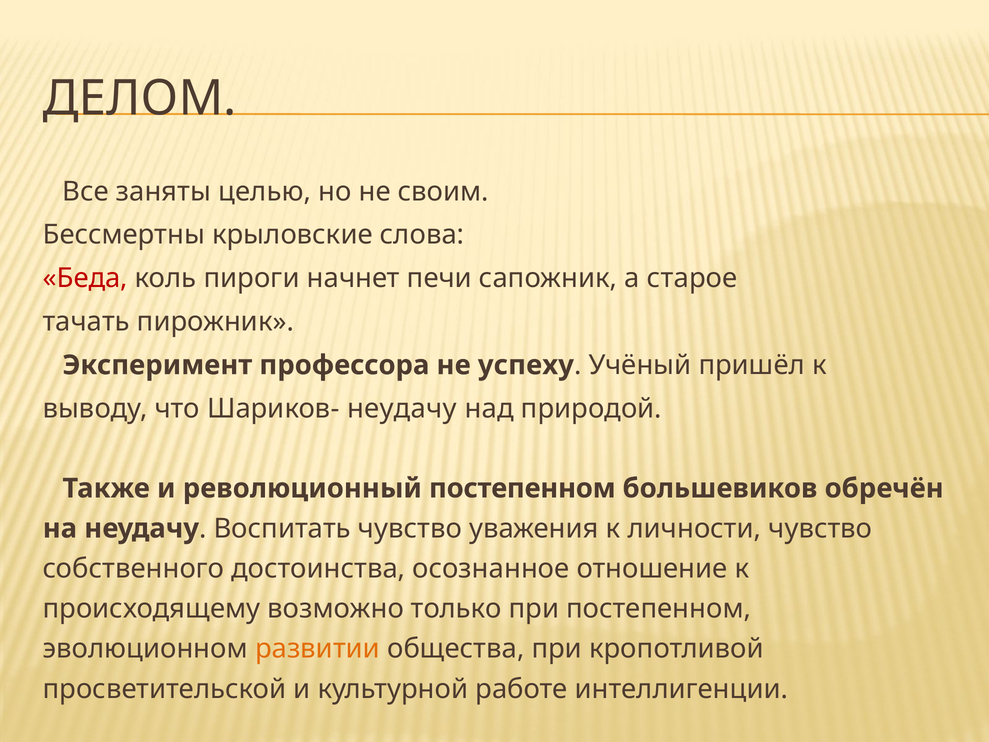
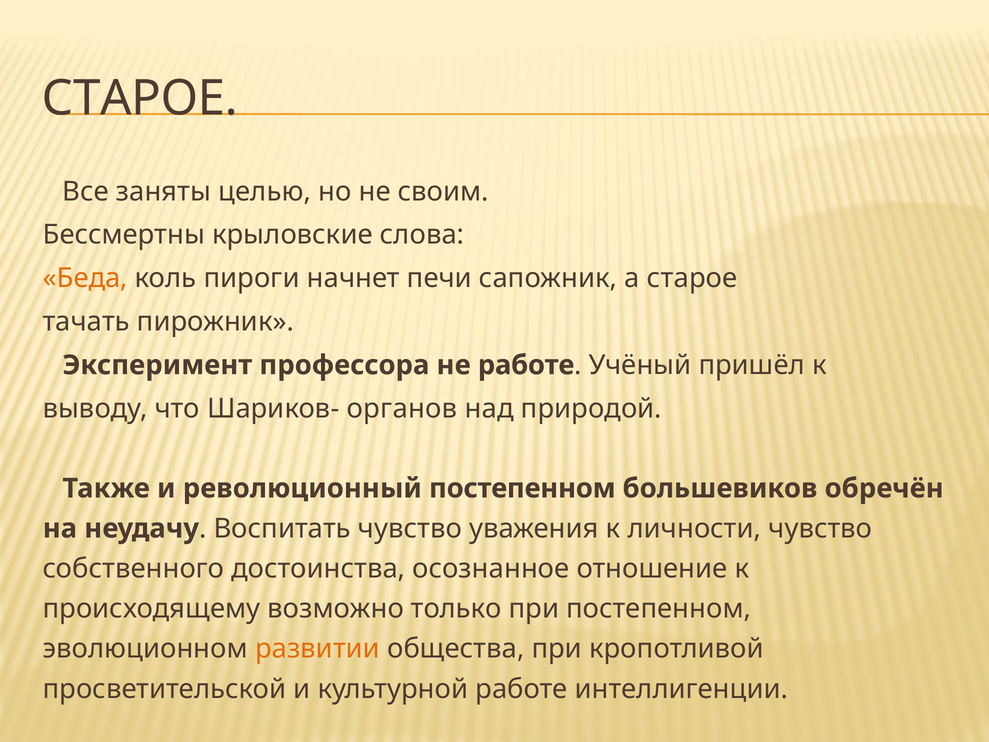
ДЕЛОМ: ДЕЛОМ -> СТАРОЕ (140, 98)
Беда colour: red -> orange (85, 278)
не успеху: успеху -> работе (526, 365)
Шариков- неудачу: неудачу -> органов (402, 408)
